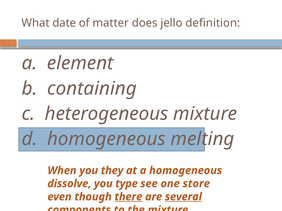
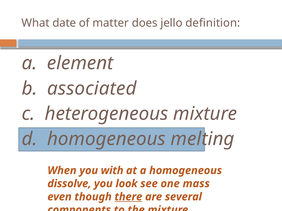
containing: containing -> associated (92, 89)
they: they -> with (112, 171)
type: type -> look (127, 184)
store: store -> mass (196, 184)
several underline: present -> none (183, 197)
